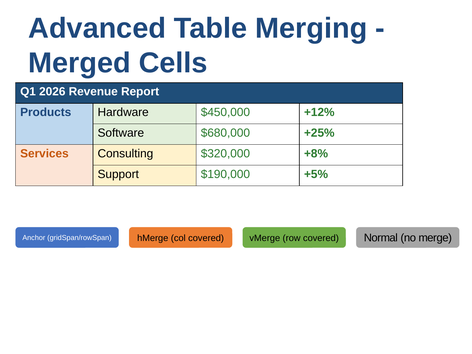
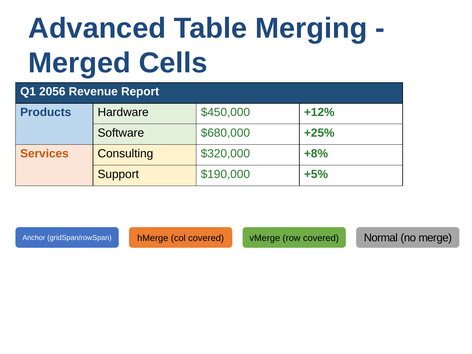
2026: 2026 -> 2056 (52, 92)
